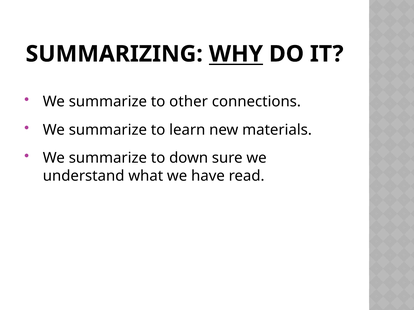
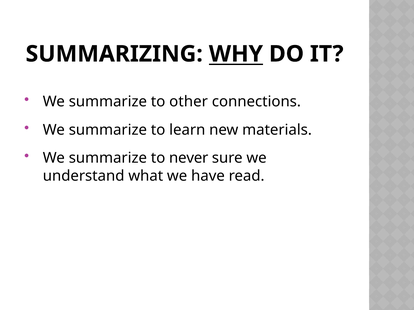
down: down -> never (189, 158)
